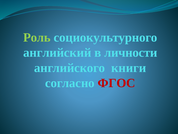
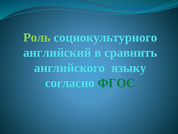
личности: личности -> сравнить (131, 52)
книги: книги -> языку (129, 68)
ФГОС colour: red -> green (117, 83)
